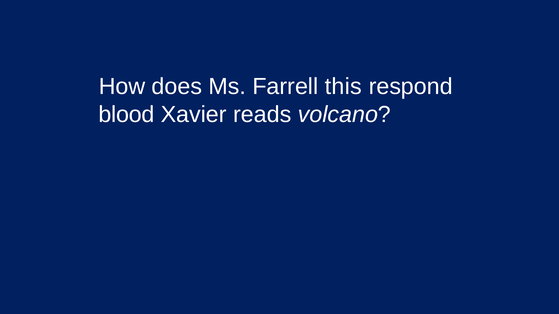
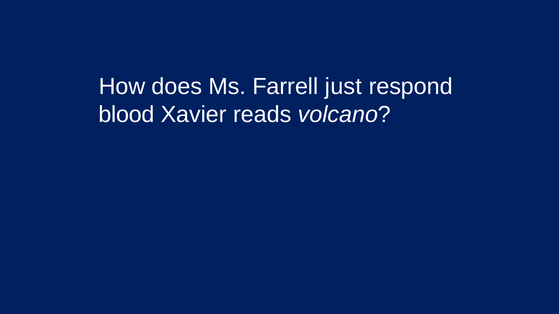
this: this -> just (343, 87)
